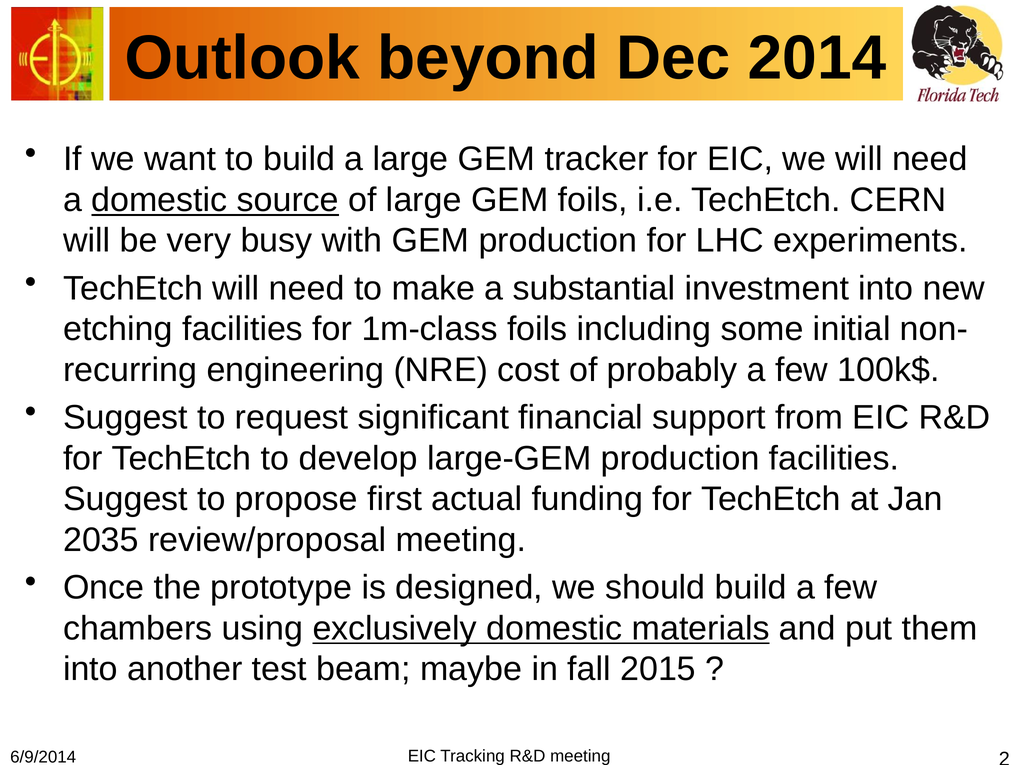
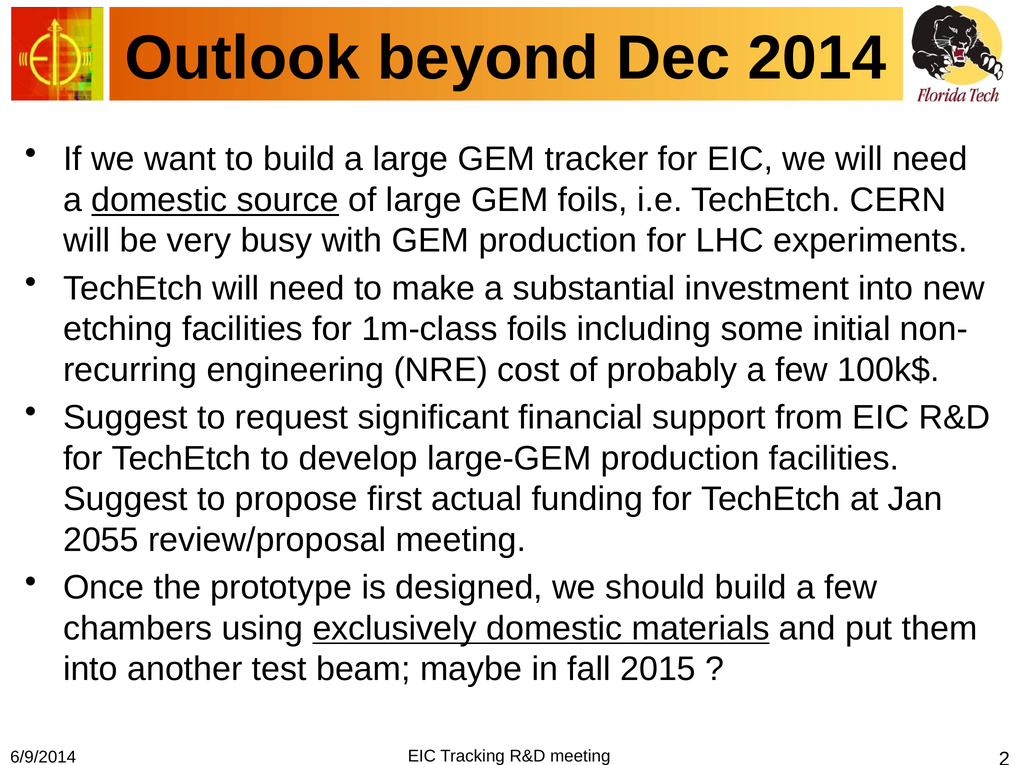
2035: 2035 -> 2055 (101, 540)
